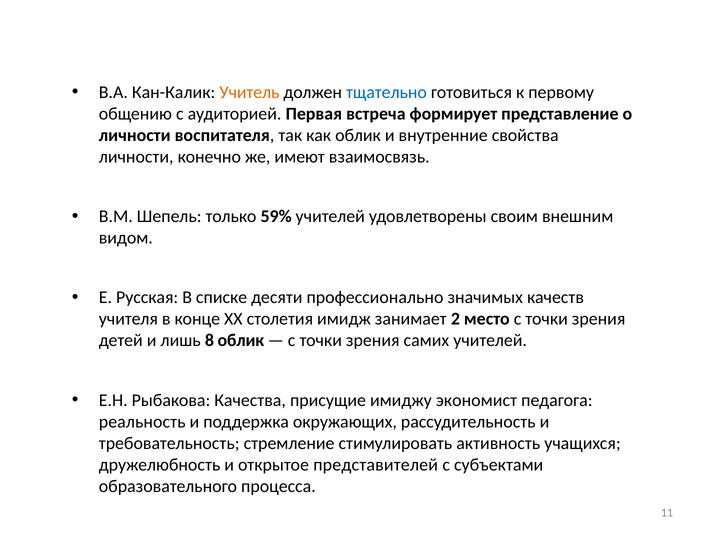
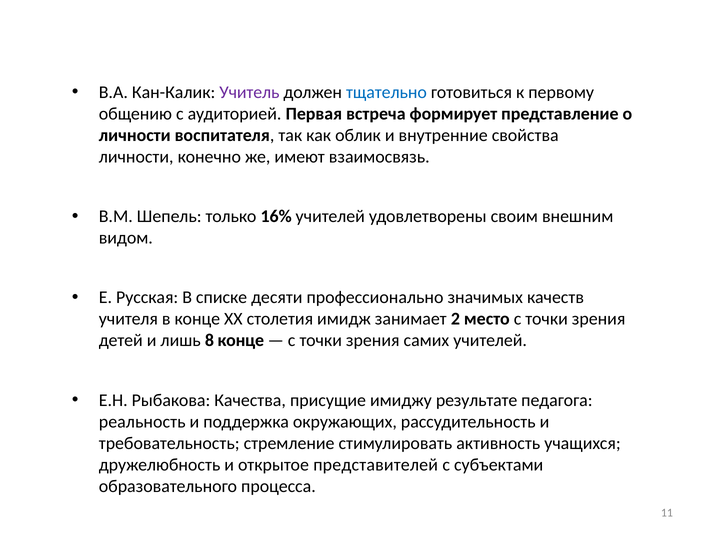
Учитель colour: orange -> purple (249, 92)
59%: 59% -> 16% (276, 216)
8 облик: облик -> конце (241, 341)
экономист: экономист -> результате (477, 400)
